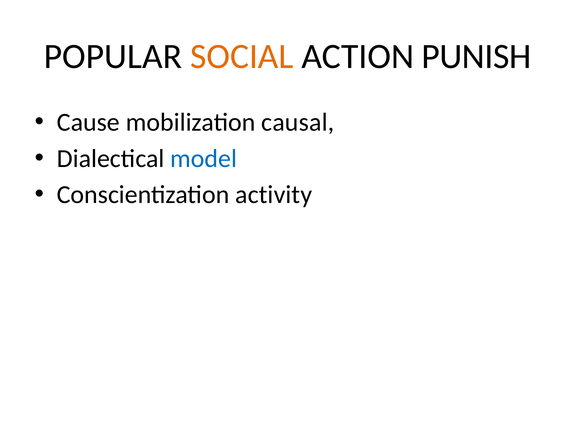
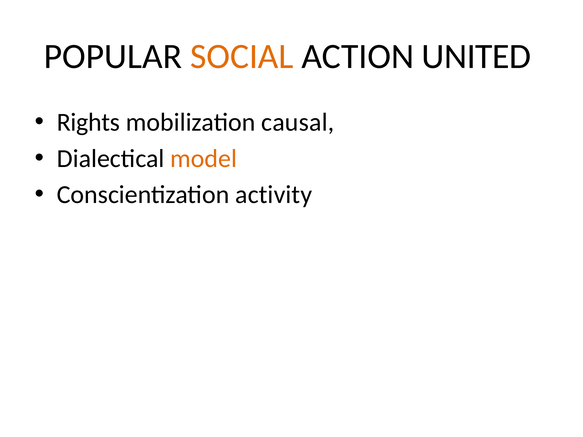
PUNISH: PUNISH -> UNITED (476, 56)
Cause: Cause -> Rights (88, 122)
model colour: blue -> orange (204, 159)
